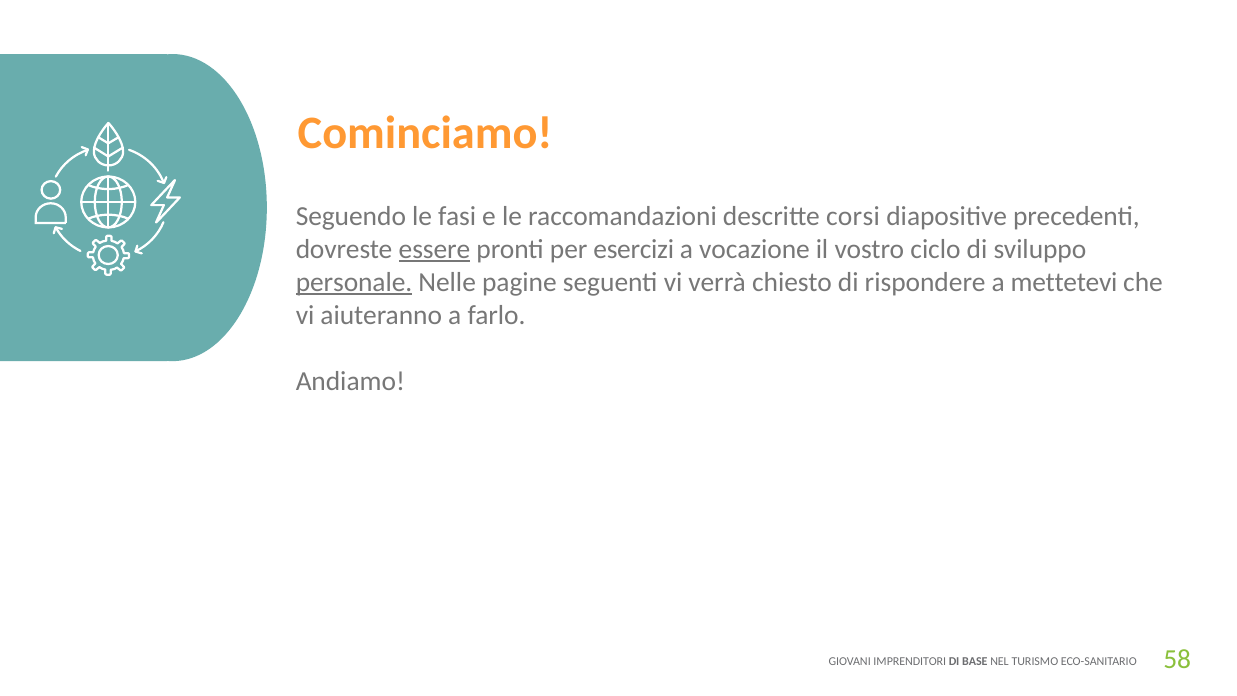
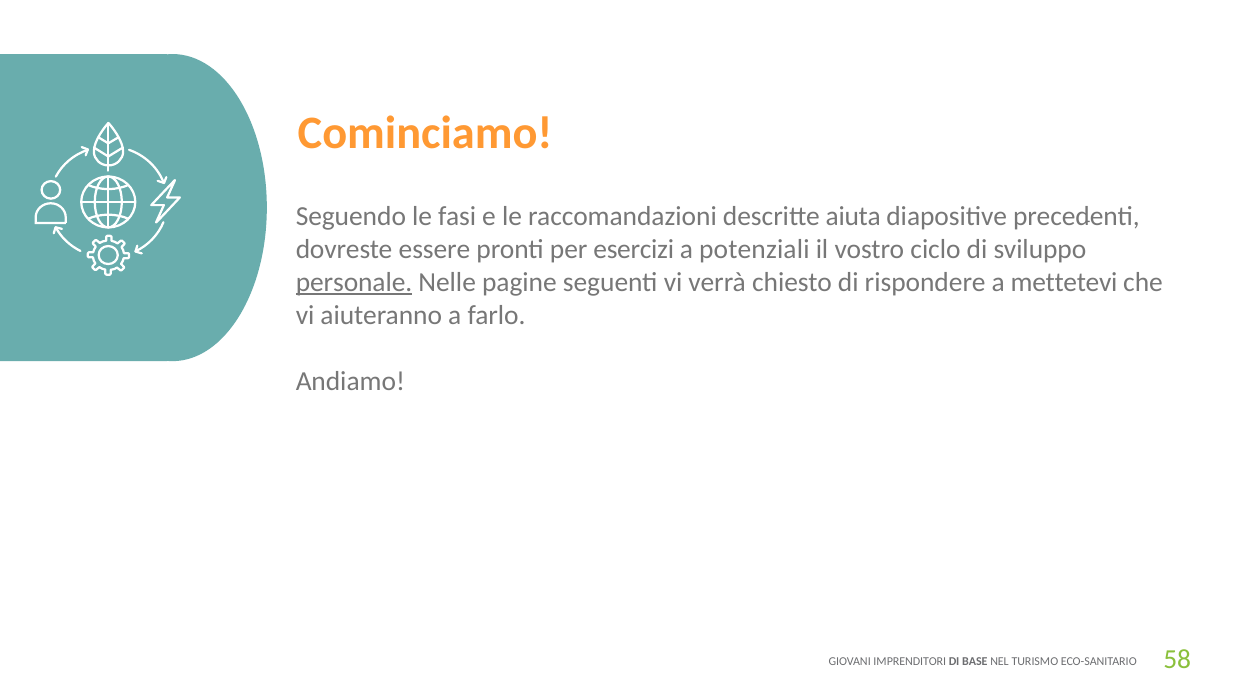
corsi: corsi -> aiuta (853, 216)
essere underline: present -> none (435, 249)
vocazione: vocazione -> potenziali (754, 249)
